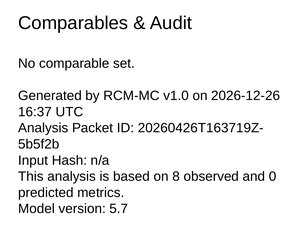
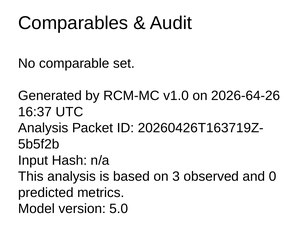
2026-12-26: 2026-12-26 -> 2026-64-26 (246, 96)
8: 8 -> 3 (176, 177)
5.7: 5.7 -> 5.0 (119, 209)
